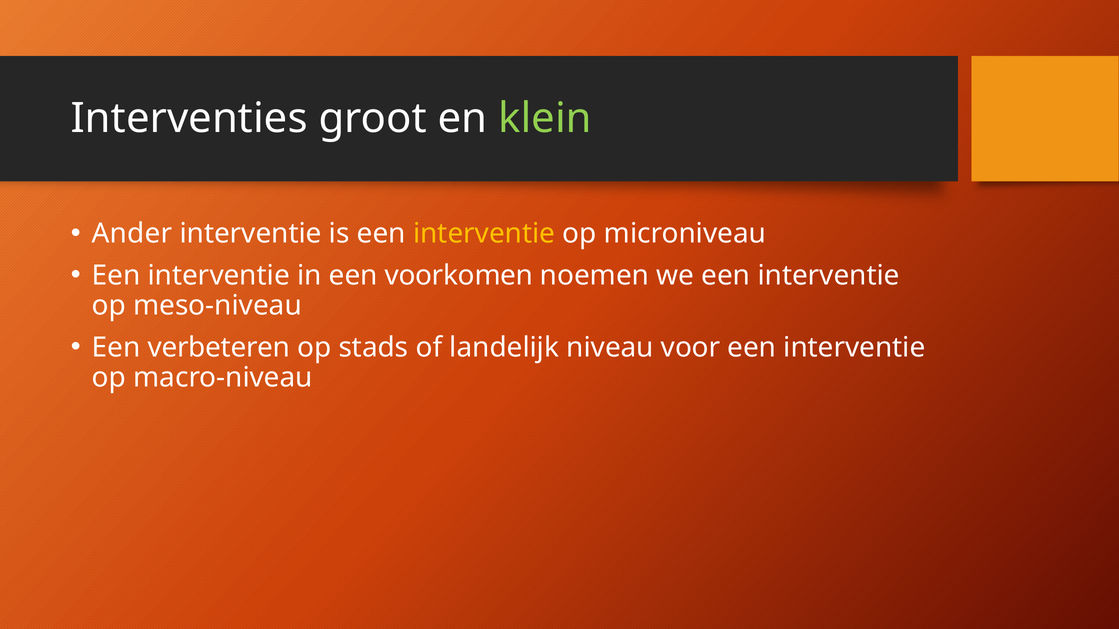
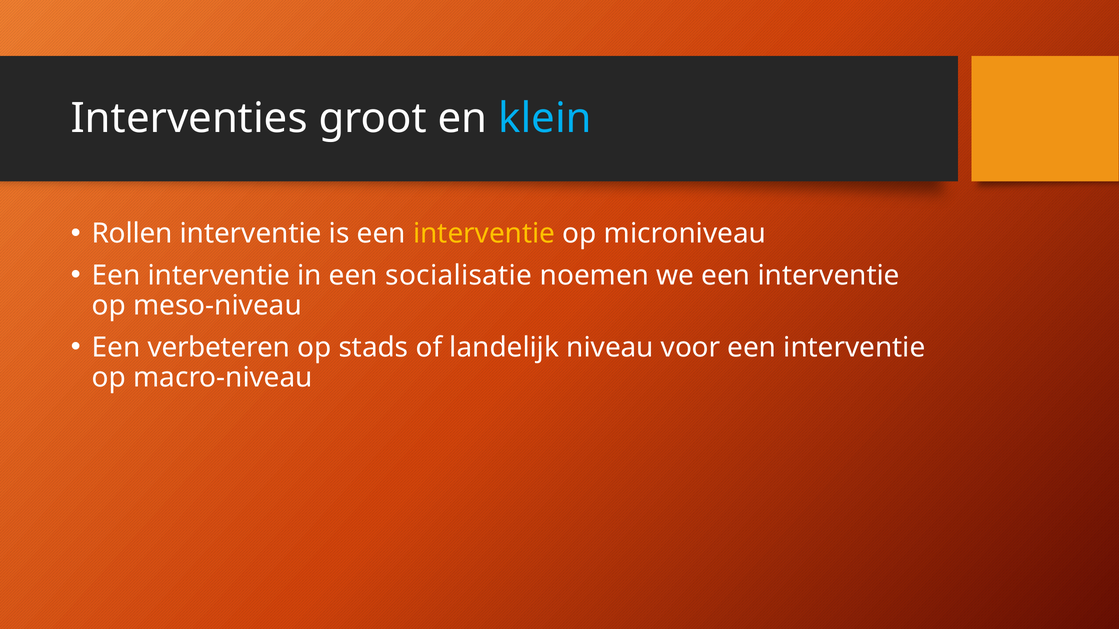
klein colour: light green -> light blue (545, 118)
Ander: Ander -> Rollen (132, 234)
voorkomen: voorkomen -> socialisatie (459, 275)
